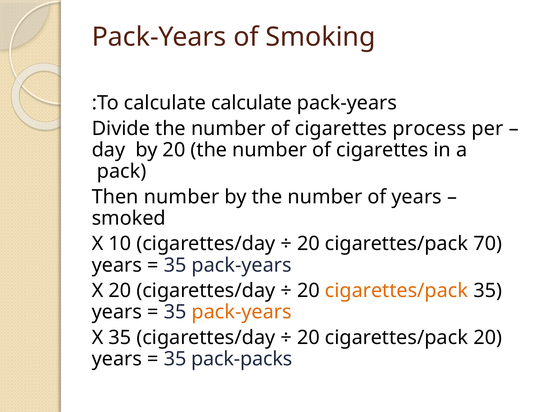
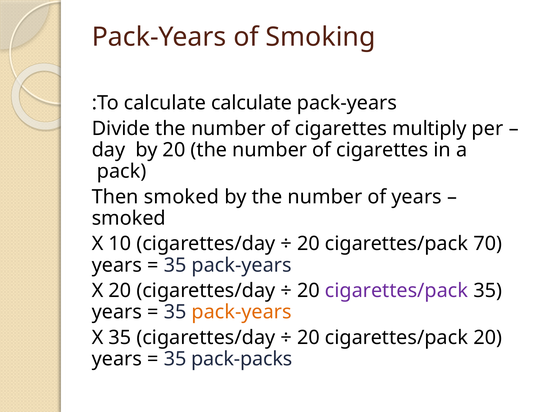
process: process -> multiply (429, 129)
Then number: number -> smoked (181, 197)
cigarettes/pack colour: orange -> purple (396, 291)
